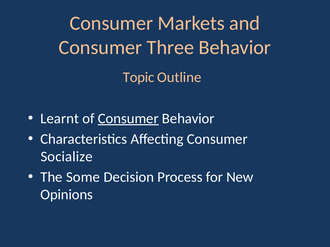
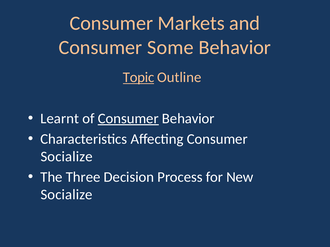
Three: Three -> Some (170, 48)
Topic underline: none -> present (139, 77)
Some: Some -> Three (83, 177)
Opinions: Opinions -> Socialize (67, 195)
